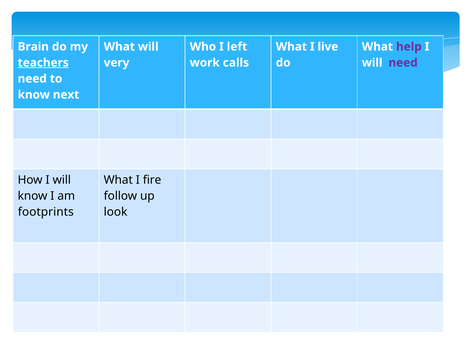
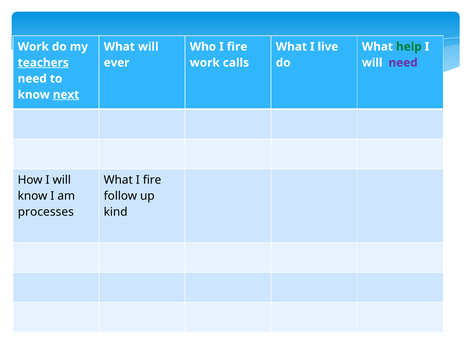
Brain: Brain -> Work (33, 47)
Who I left: left -> fire (237, 47)
help colour: purple -> green (409, 47)
very: very -> ever (117, 63)
next underline: none -> present (66, 95)
footprints: footprints -> processes (46, 212)
look: look -> kind (116, 212)
